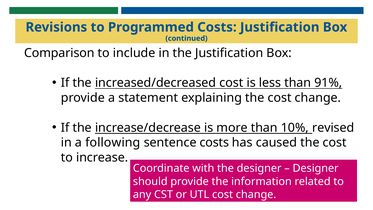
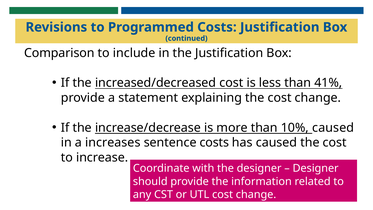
91%: 91% -> 41% (328, 83)
10% revised: revised -> caused (333, 128)
following: following -> increases (113, 142)
